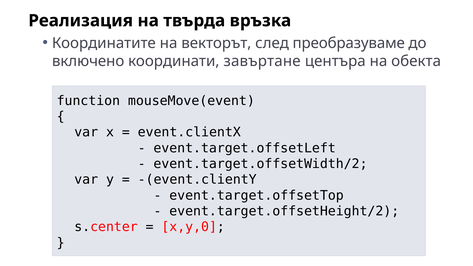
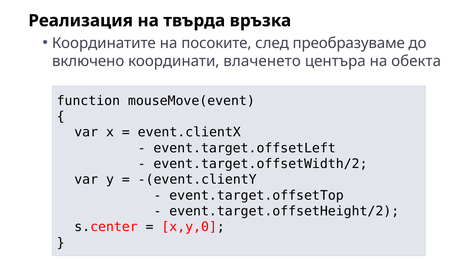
векторът: векторът -> посоките (216, 43)
завъртане: завъртане -> влаченето (262, 61)
